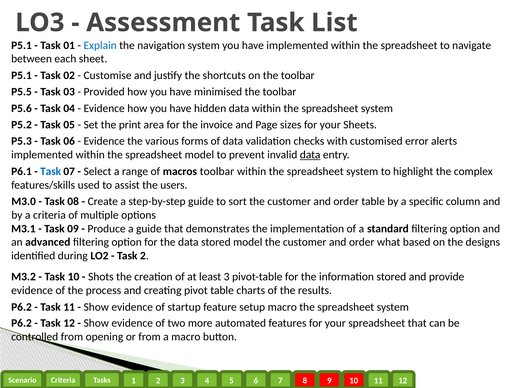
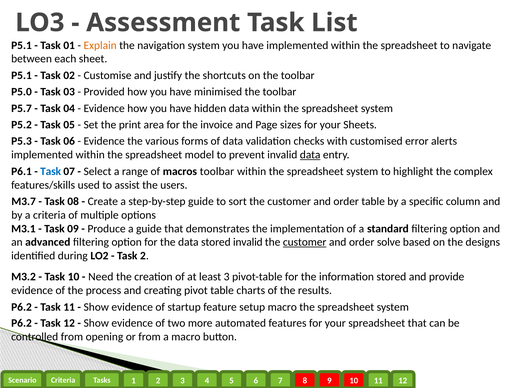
Explain colour: blue -> orange (100, 45)
P5.5: P5.5 -> P5.0 (21, 92)
P5.6: P5.6 -> P5.7 (21, 108)
M3.0: M3.0 -> M3.7 (24, 202)
stored model: model -> invalid (248, 243)
customer underline: none -> present (305, 243)
what: what -> solve (389, 243)
Shots: Shots -> Need (101, 277)
